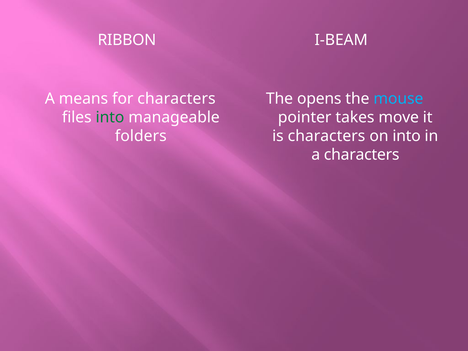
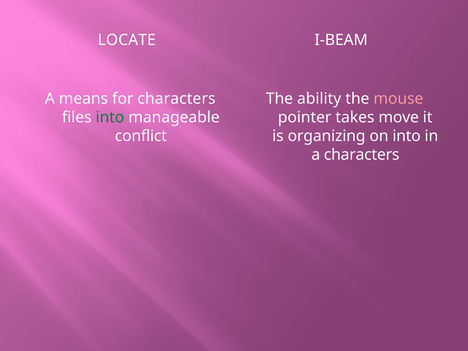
RIBBON: RIBBON -> LOCATE (127, 40)
opens: opens -> ability (319, 99)
mouse colour: light blue -> pink (398, 99)
folders: folders -> conflict (141, 136)
is characters: characters -> organizing (327, 136)
